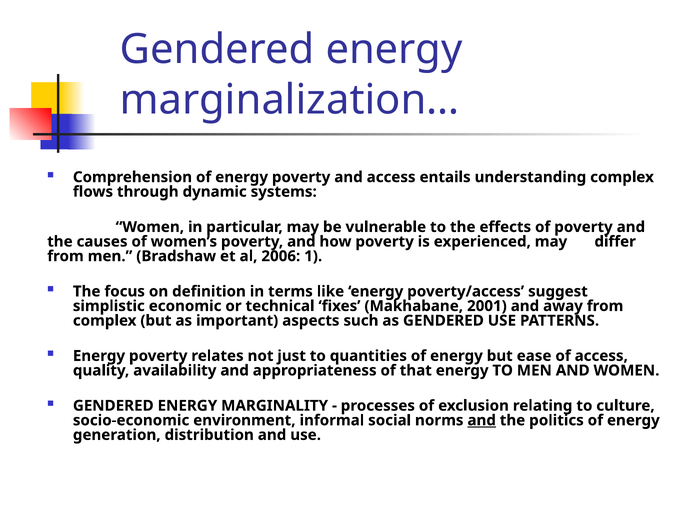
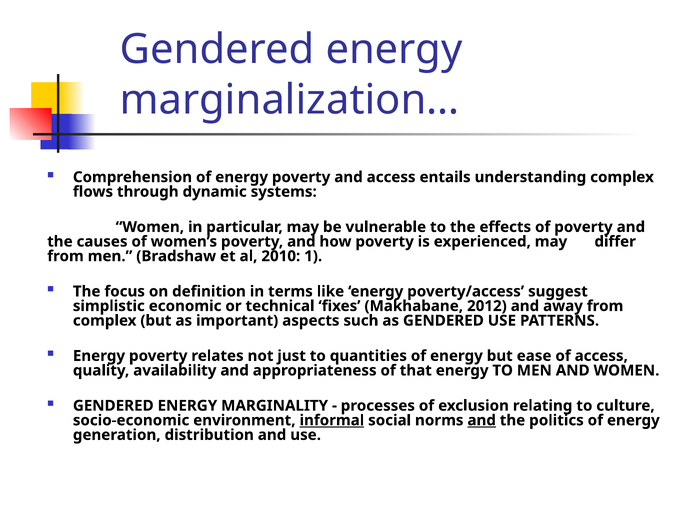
2006: 2006 -> 2010 (281, 256)
2001: 2001 -> 2012 (487, 306)
informal underline: none -> present (332, 420)
